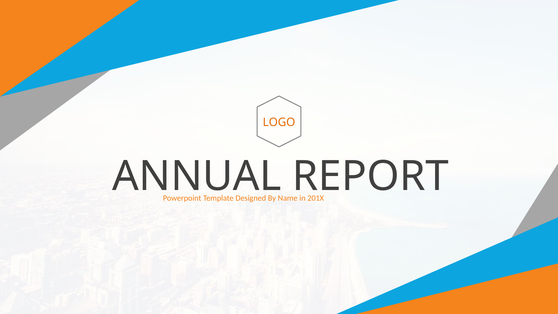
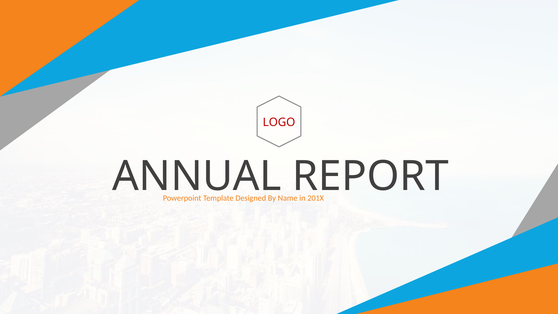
LOGO colour: orange -> red (279, 122)
